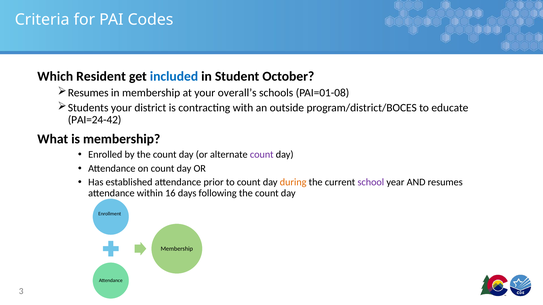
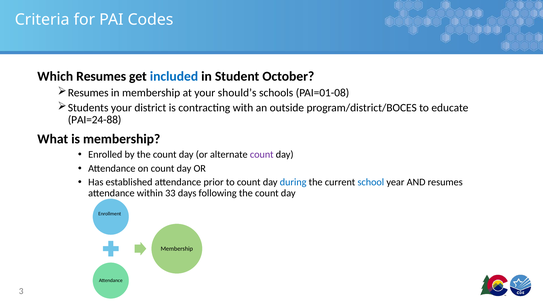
Which Resident: Resident -> Resumes (101, 76)
overall’s: overall’s -> should’s (237, 93)
PAI=24-42: PAI=24-42 -> PAI=24-88 (95, 120)
during colour: orange -> blue (293, 182)
school colour: purple -> blue (371, 182)
16: 16 -> 33 (170, 193)
